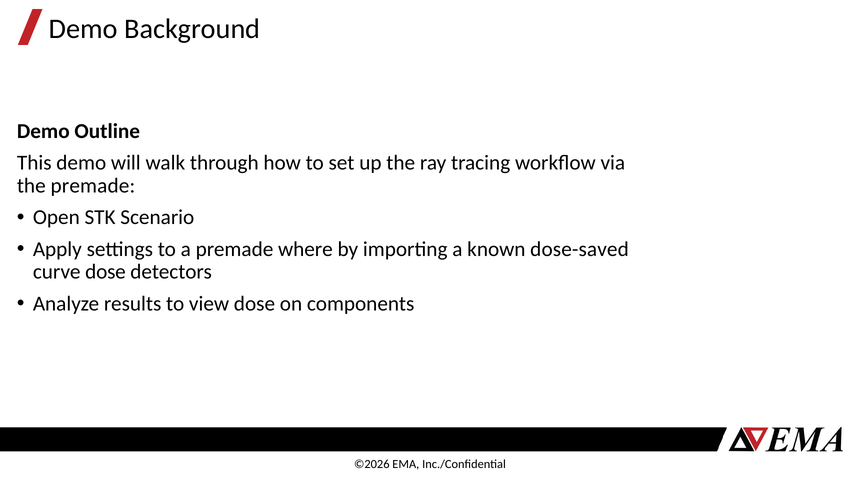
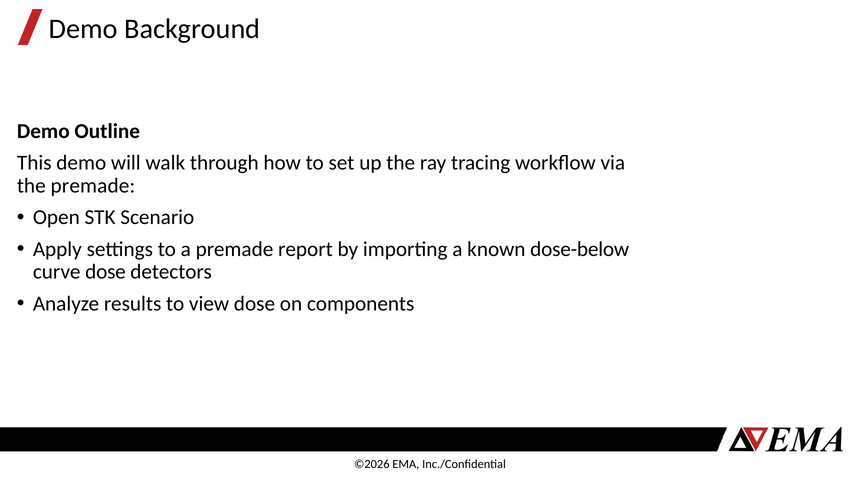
where: where -> report (305, 249)
dose-saved: dose-saved -> dose-below (580, 249)
